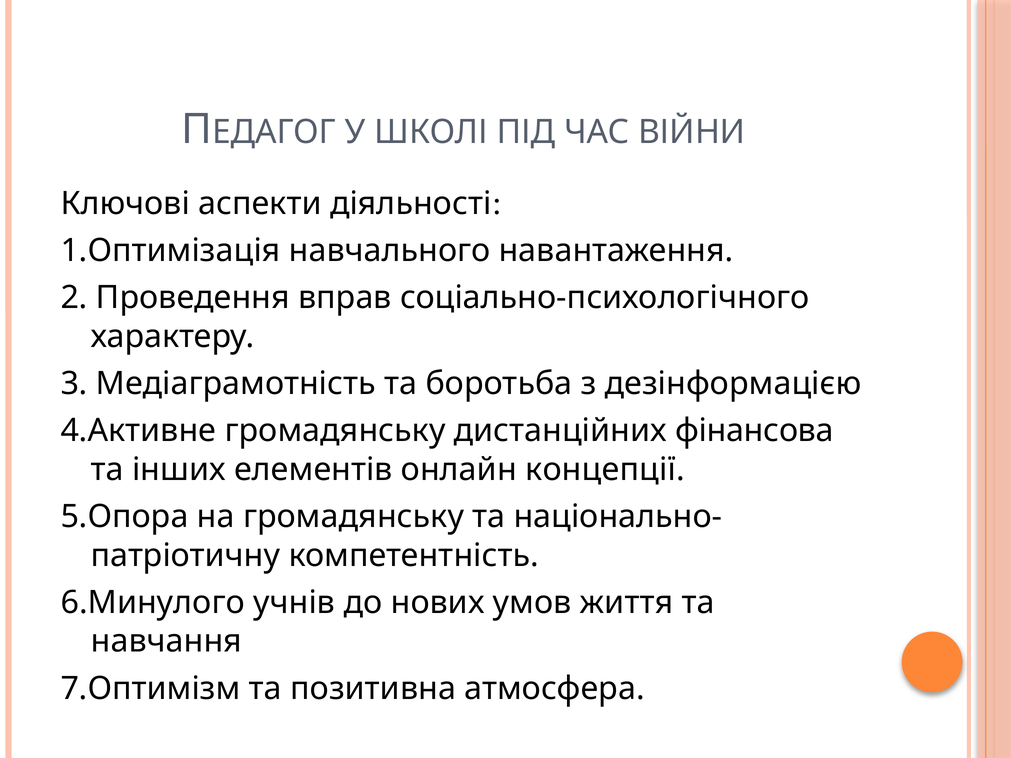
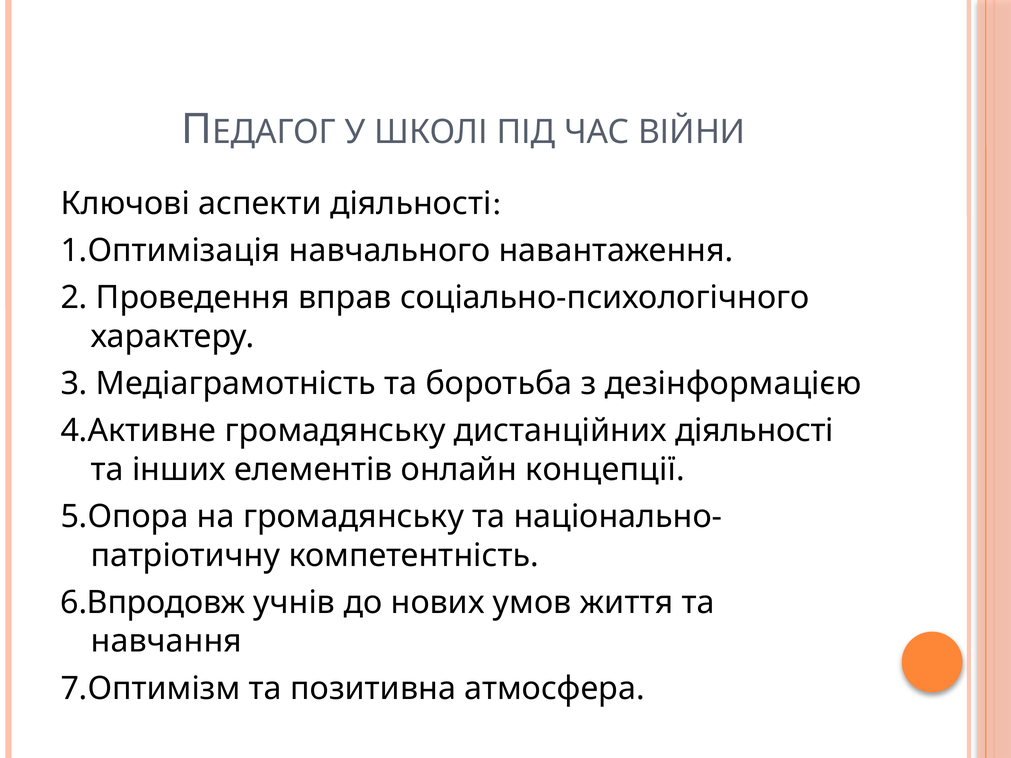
дистанційних фінансова: фінансова -> діяльності (754, 431)
6.Минулого: 6.Минулого -> 6.Впродовж (153, 603)
